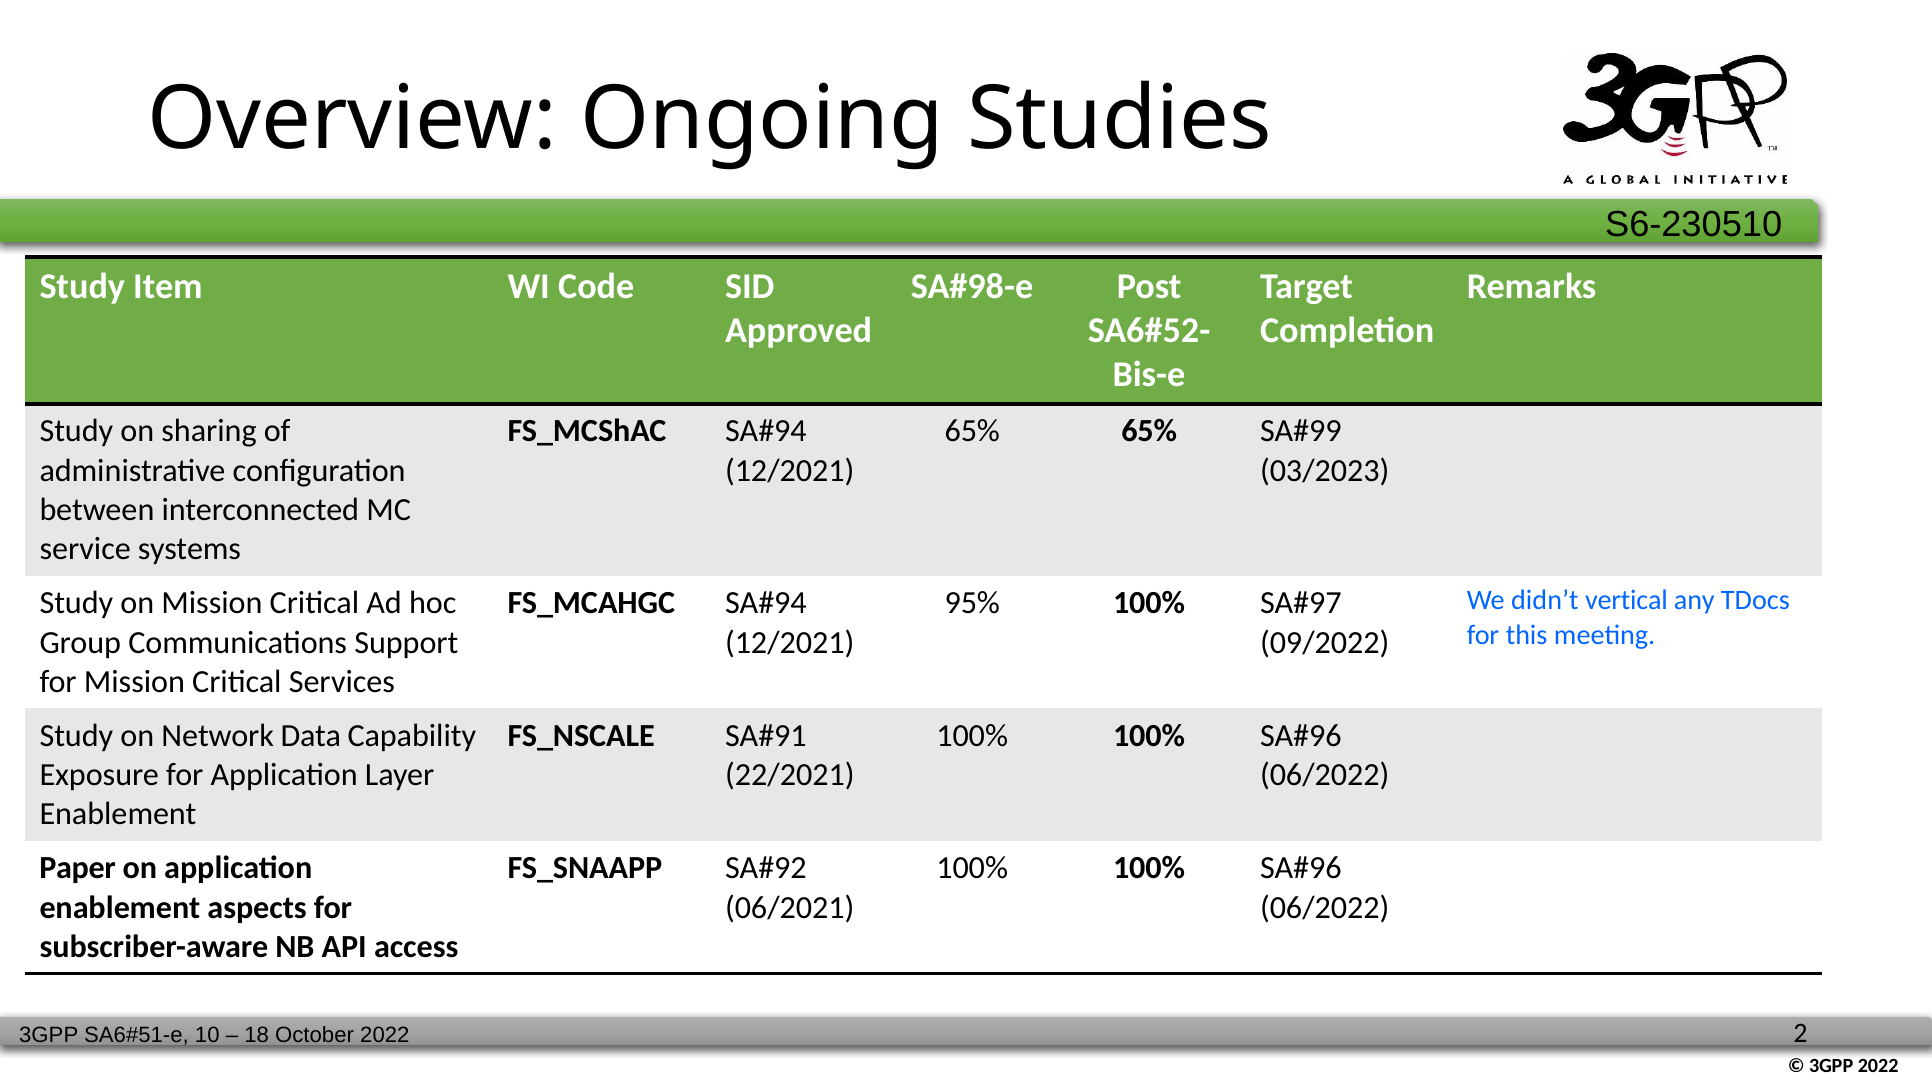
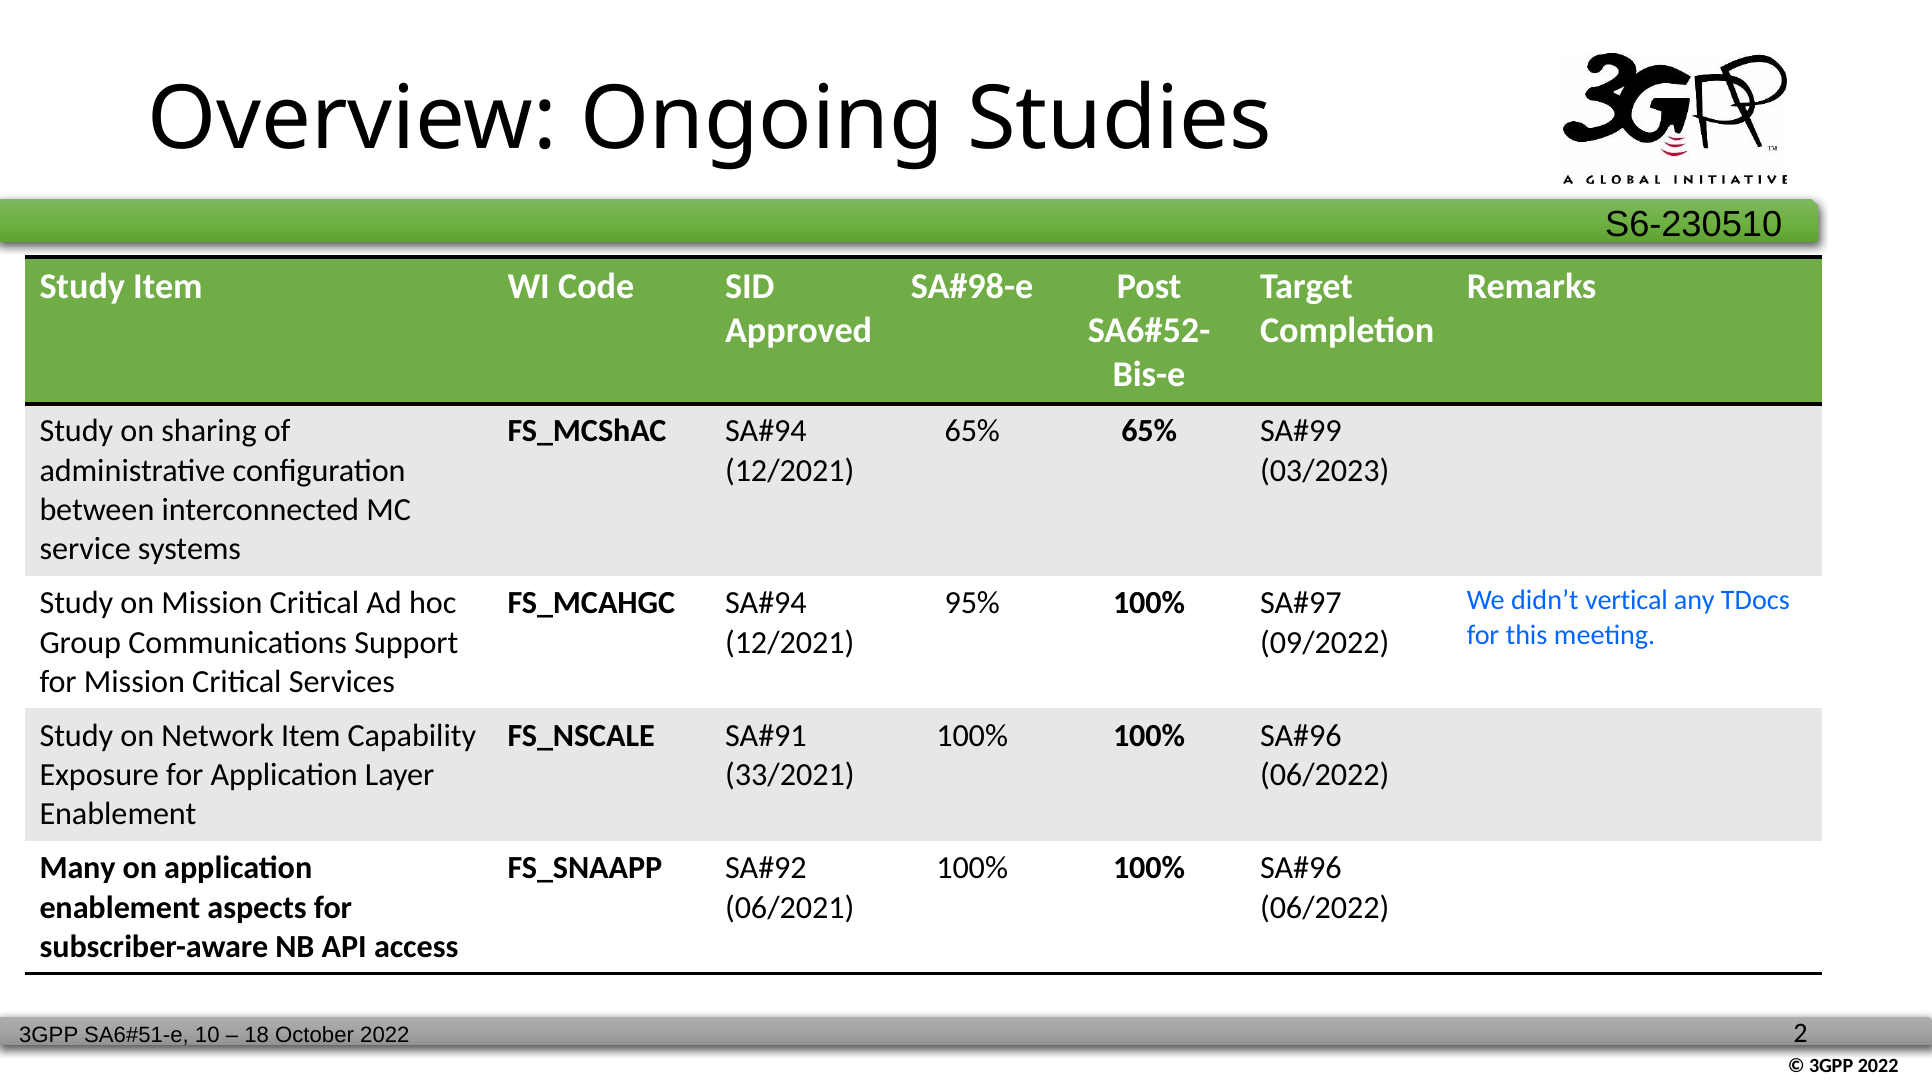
Network Data: Data -> Item (311, 735)
22/2021: 22/2021 -> 33/2021 (790, 775)
Paper: Paper -> Many (78, 868)
